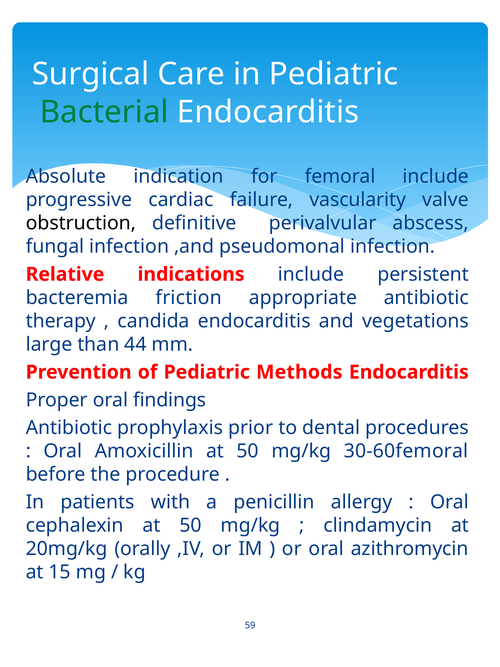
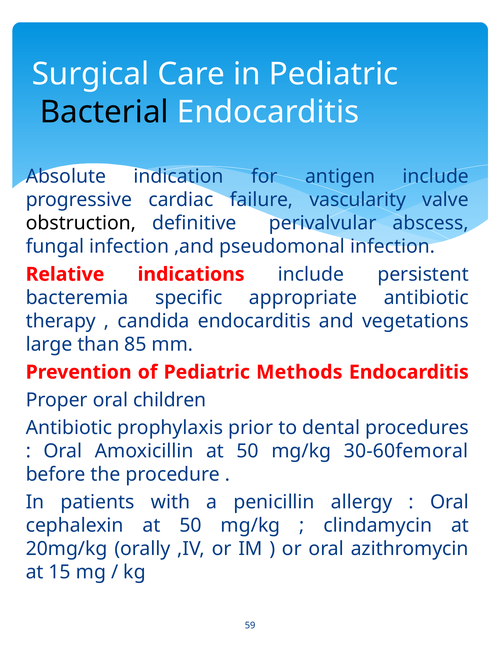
Bacterial colour: green -> black (104, 112)
femoral: femoral -> antigen (340, 176)
friction: friction -> specific (189, 298)
44: 44 -> 85 (135, 344)
findings: findings -> children (170, 400)
